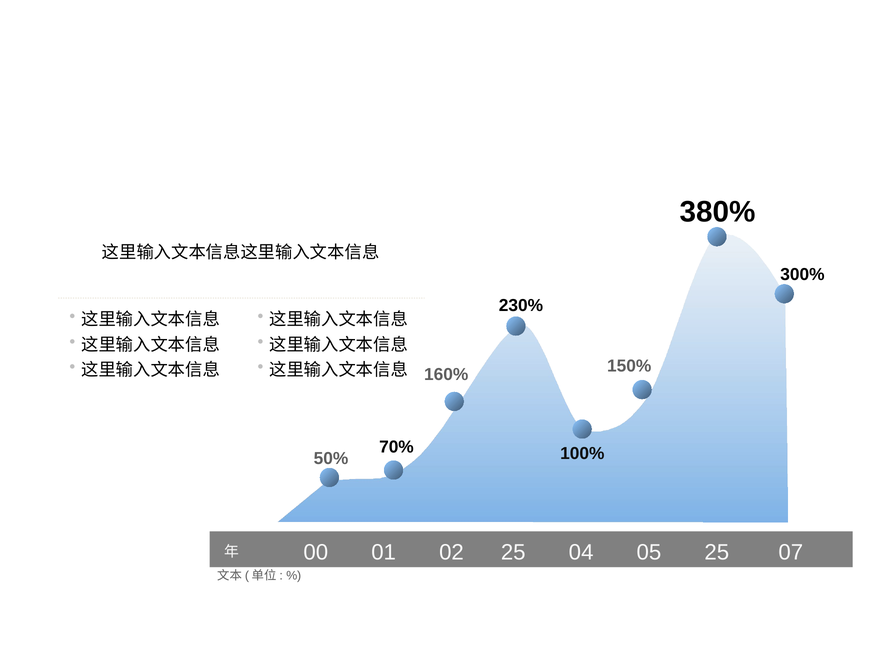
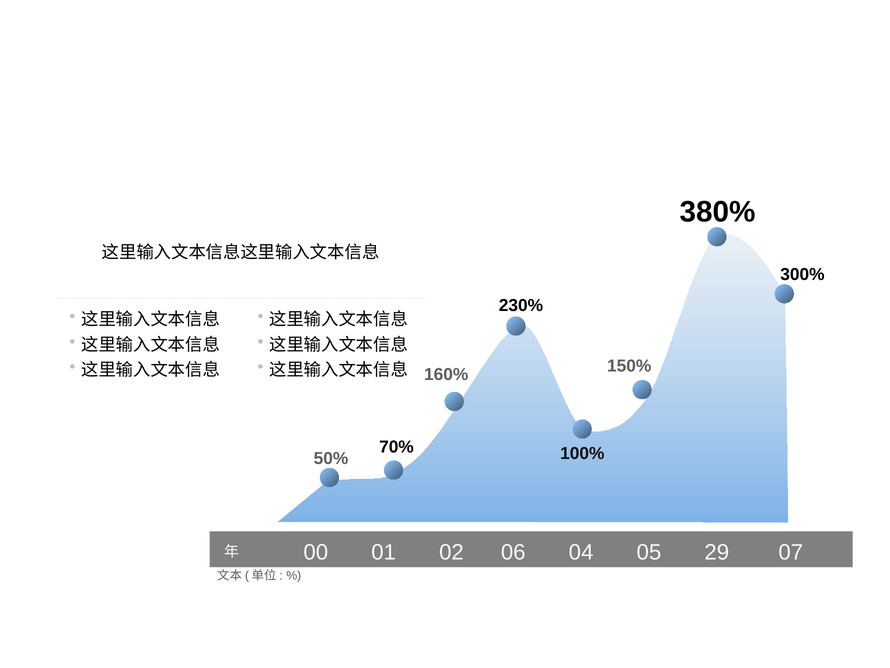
02 25: 25 -> 06 (513, 552)
05 25: 25 -> 29 (717, 552)
